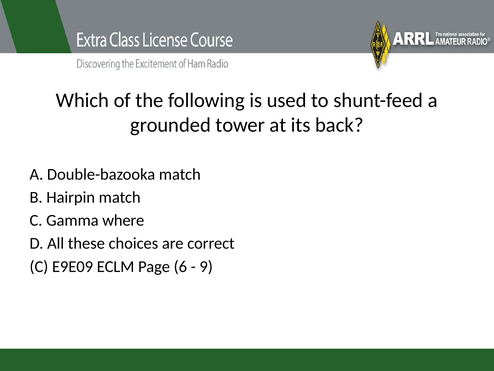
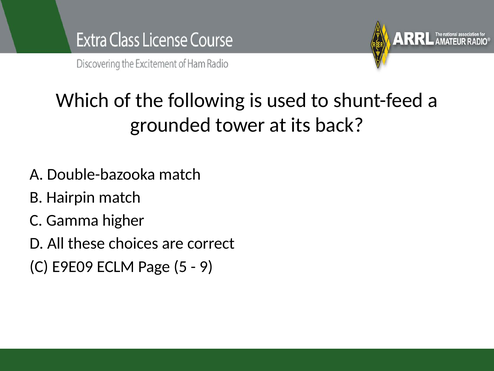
where: where -> higher (123, 220)
6: 6 -> 5 (180, 266)
